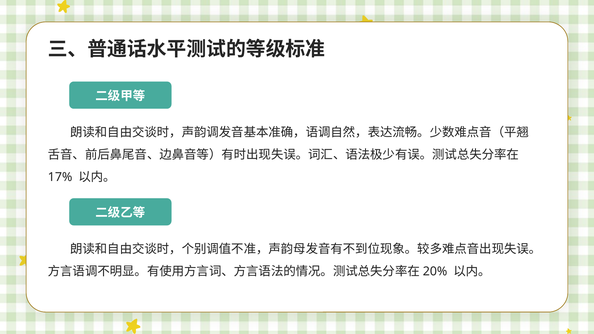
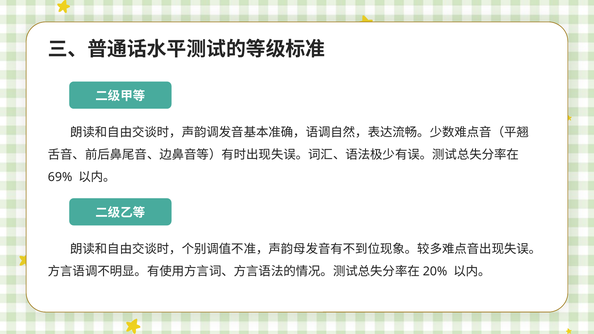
17%: 17% -> 69% (60, 177)
